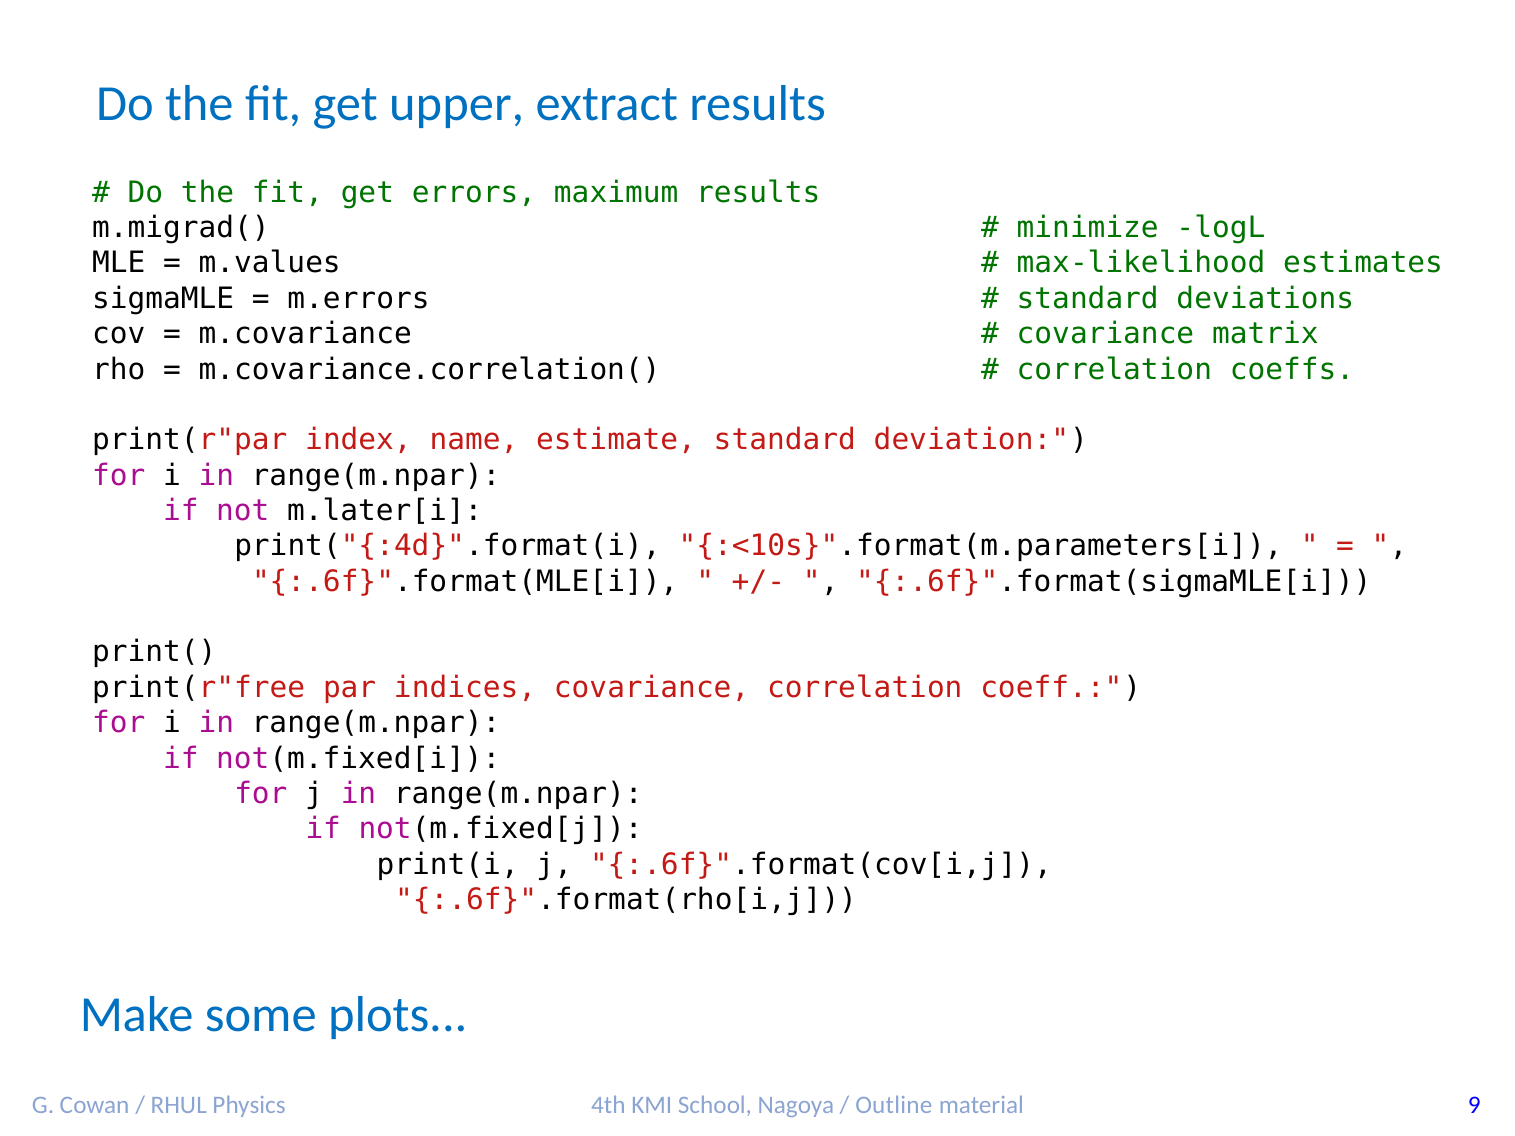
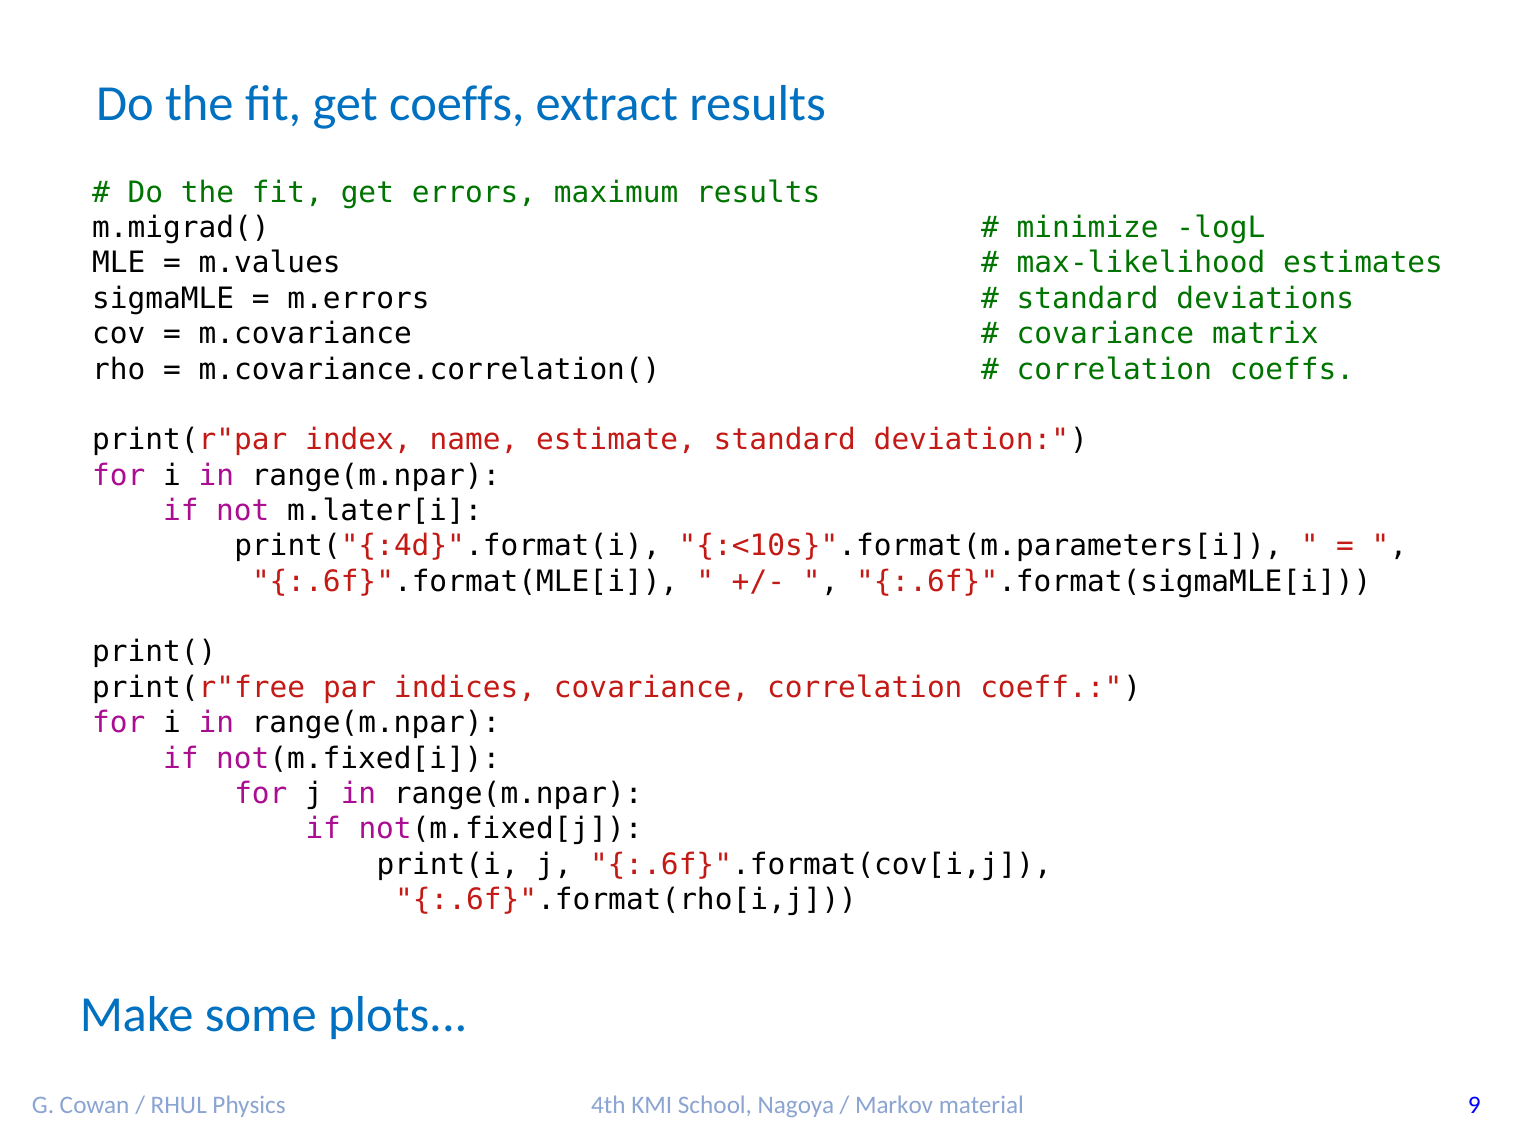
get upper: upper -> coeffs (457, 104)
Outline: Outline -> Markov (894, 1106)
